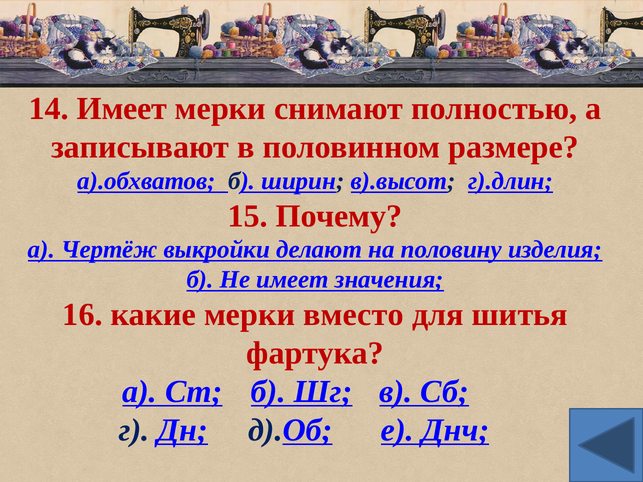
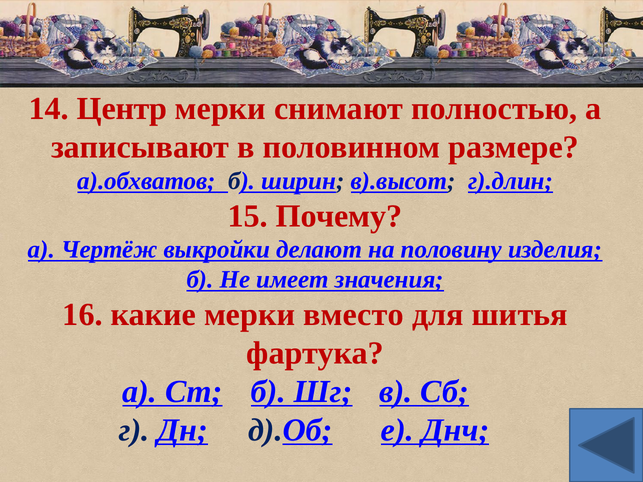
14 Имеет: Имеет -> Центр (122, 109)
